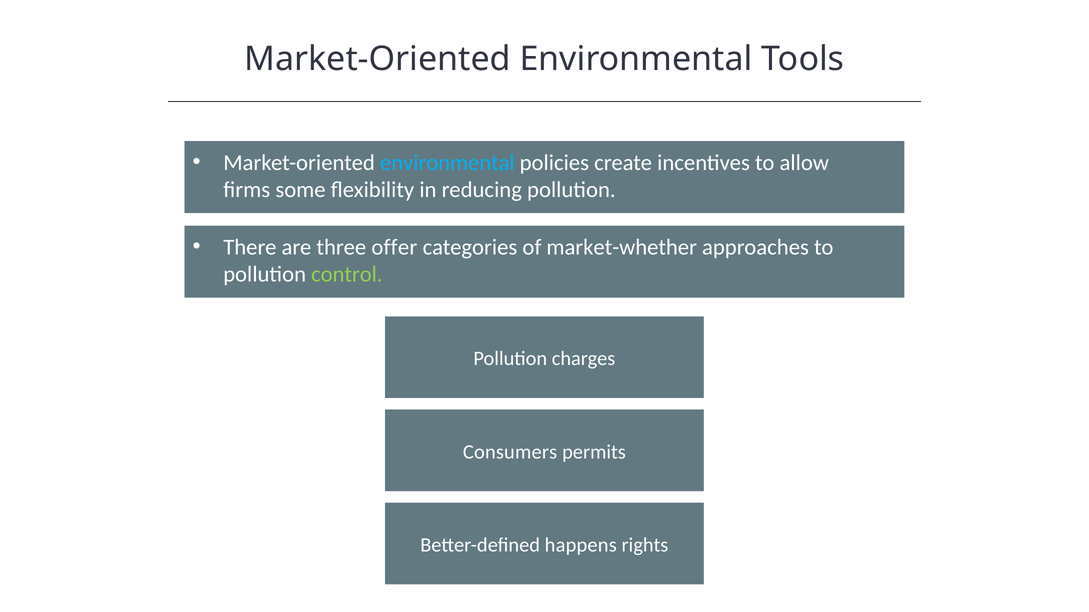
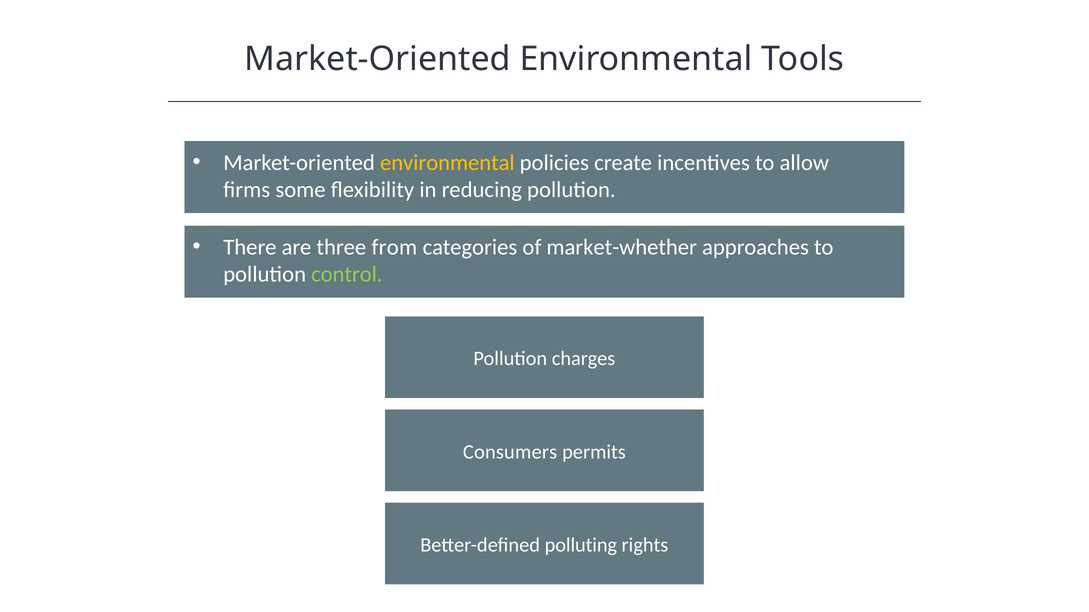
environmental colour: light blue -> yellow (447, 163)
offer: offer -> from (394, 247)
happens: happens -> polluting (581, 545)
